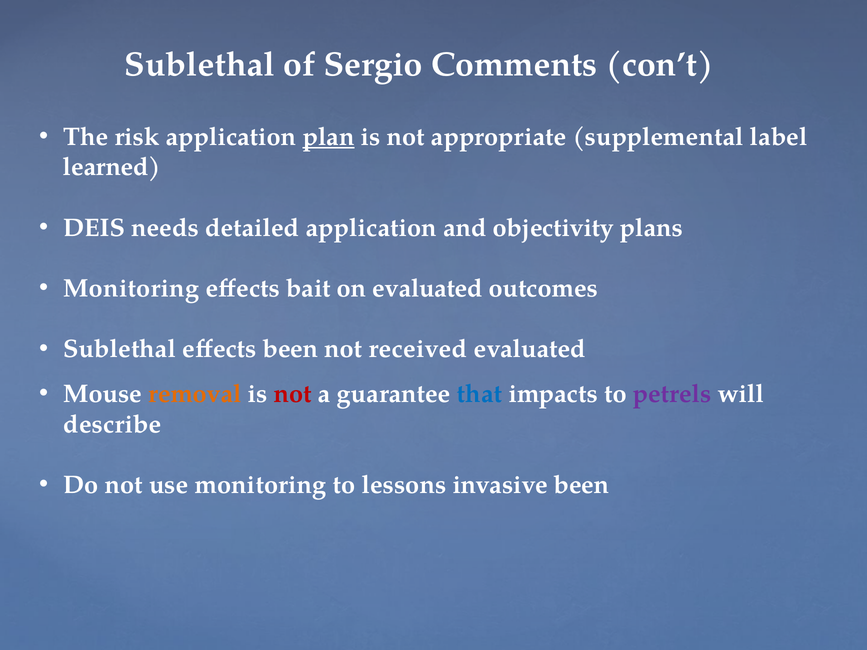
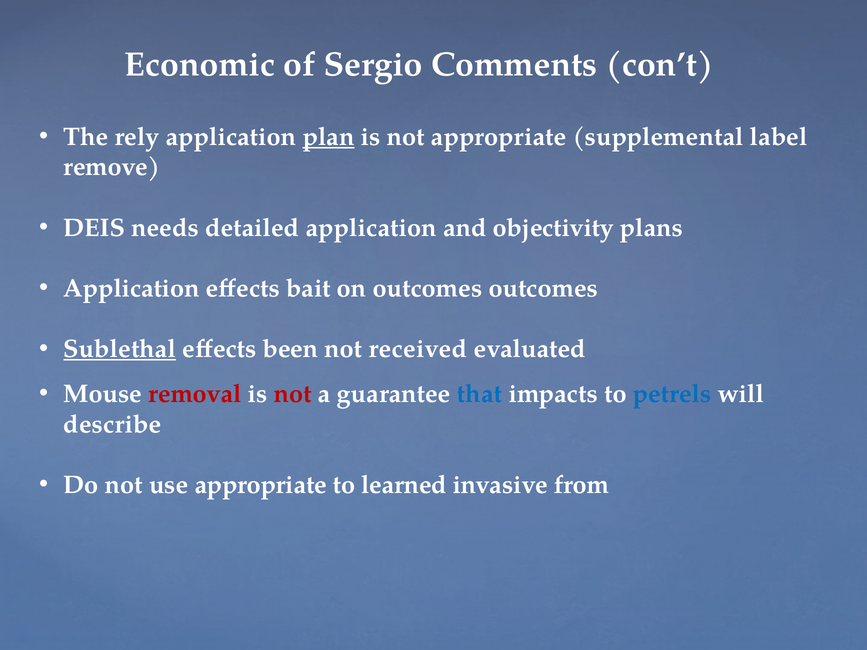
Sublethal: Sublethal -> Economic (200, 65)
risk: risk -> rely (137, 137)
learned: learned -> remove (112, 167)
Monitoring: Monitoring -> Application (132, 289)
on evaluated: evaluated -> outcomes (428, 289)
Sublethal underline: none -> present (120, 349)
removal colour: orange -> red (195, 394)
petrels colour: purple -> blue (672, 394)
use monitoring: monitoring -> appropriate (261, 485)
lessons: lessons -> learned (404, 485)
invasive been: been -> from (582, 485)
